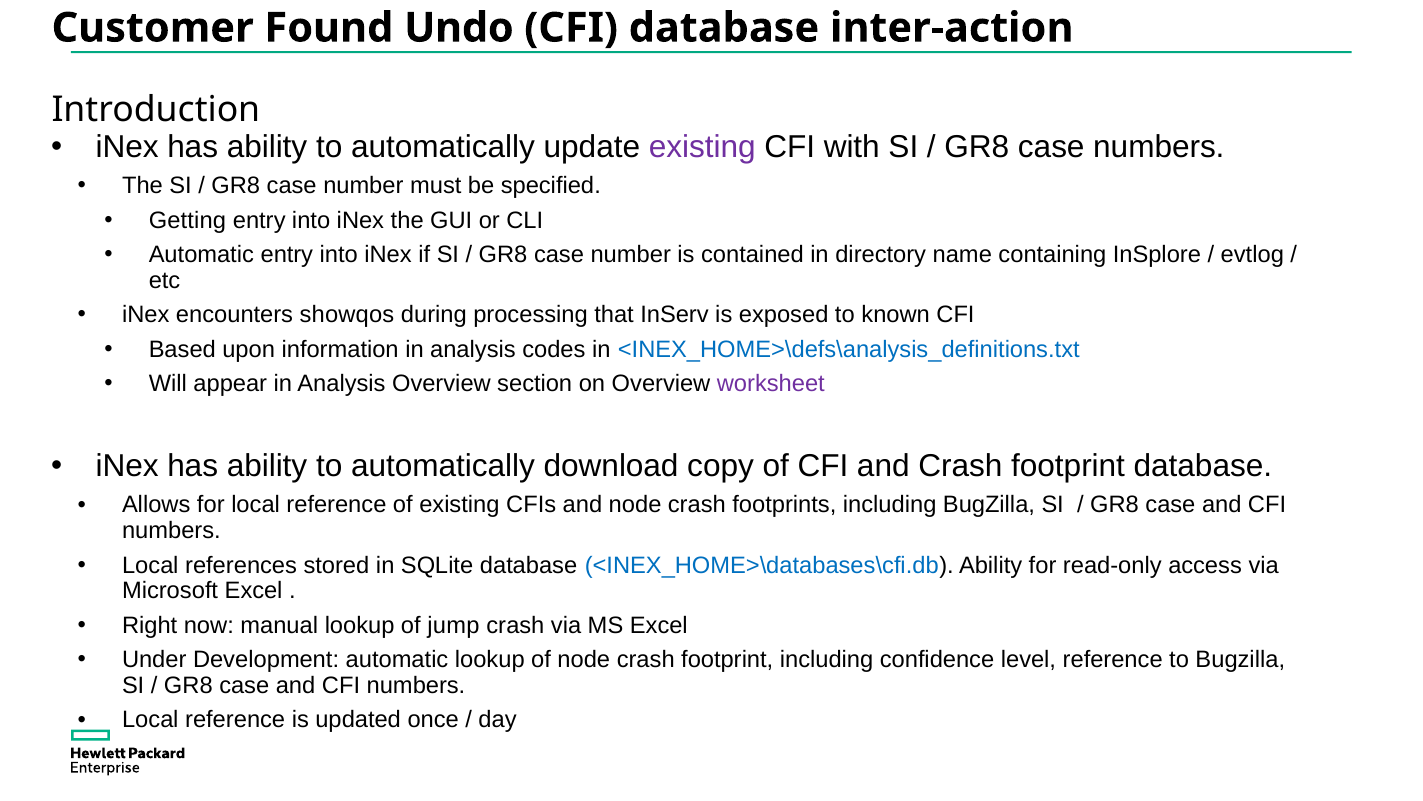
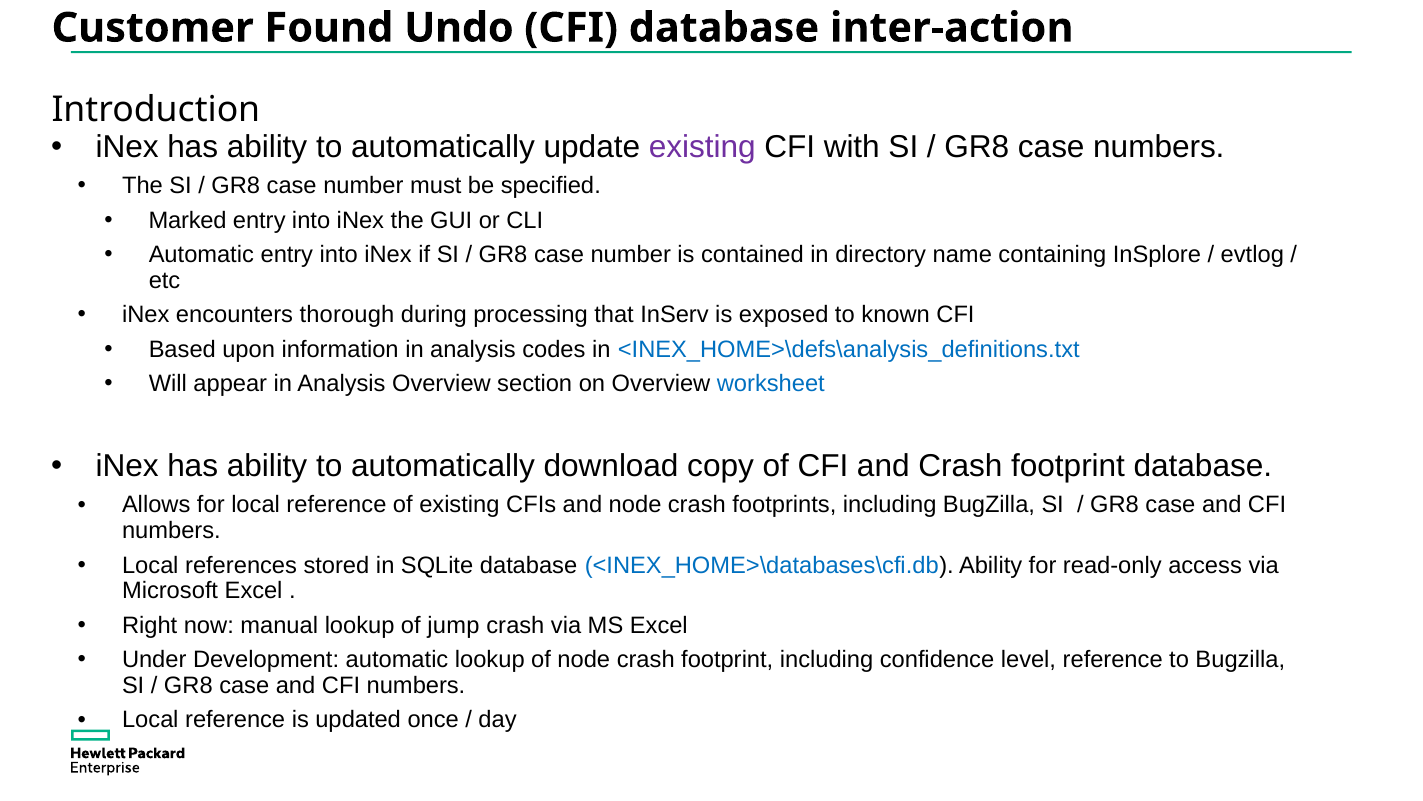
Getting: Getting -> Marked (188, 220)
showqos: showqos -> thorough (347, 315)
worksheet colour: purple -> blue (771, 384)
